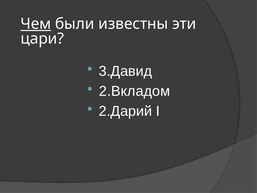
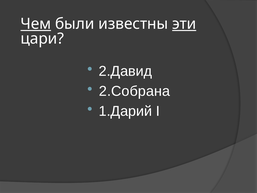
эти underline: none -> present (184, 24)
3.Давид: 3.Давид -> 2.Давид (125, 71)
2.Вкладом: 2.Вкладом -> 2.Собрана (135, 91)
2.Дарий: 2.Дарий -> 1.Дарий (125, 111)
